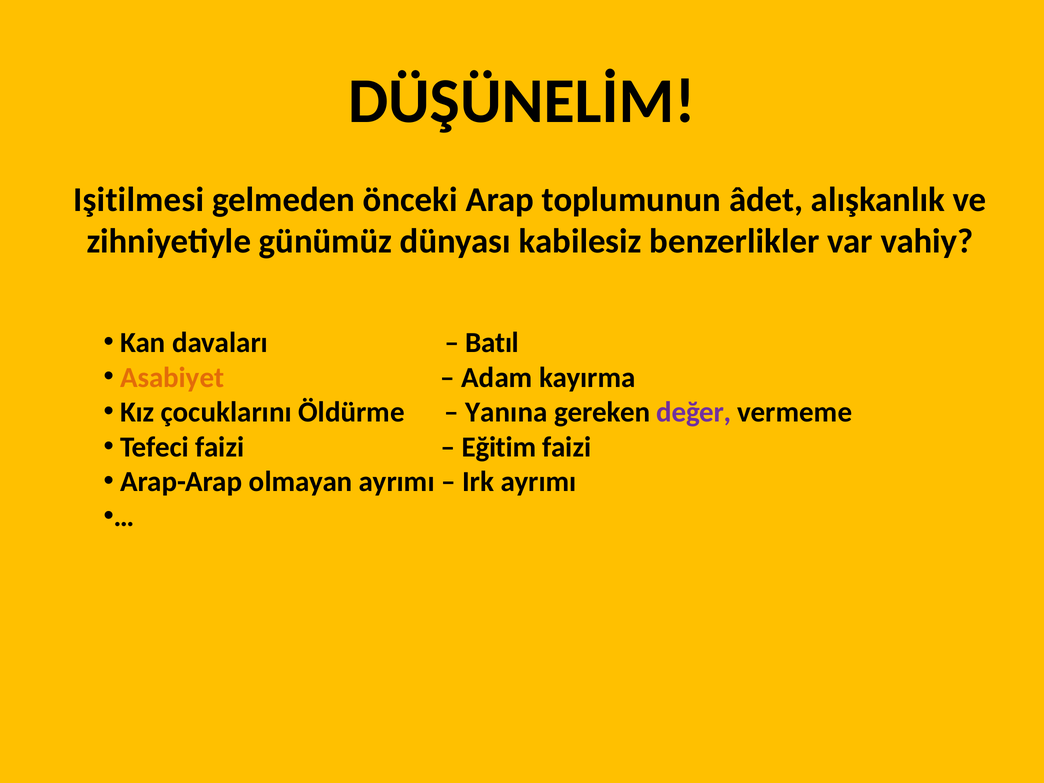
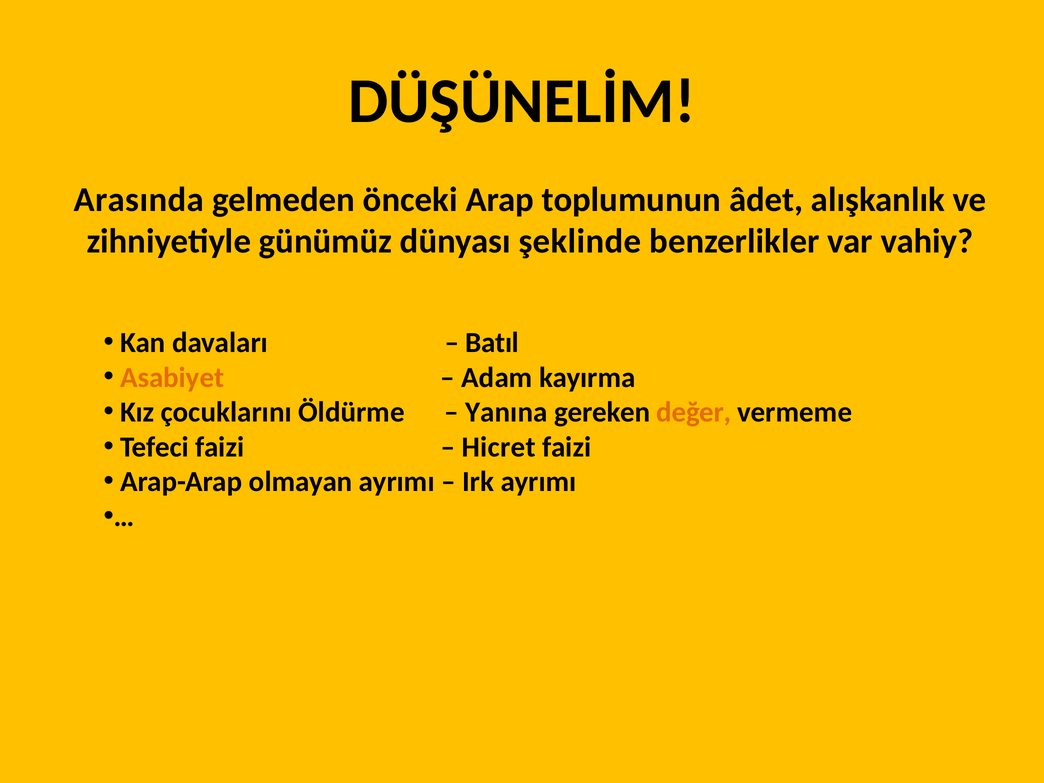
Işitilmesi: Işitilmesi -> Arasında (139, 200)
kabilesiz: kabilesiz -> şeklinde (580, 241)
değer colour: purple -> orange (694, 412)
Eğitim: Eğitim -> Hicret (499, 447)
